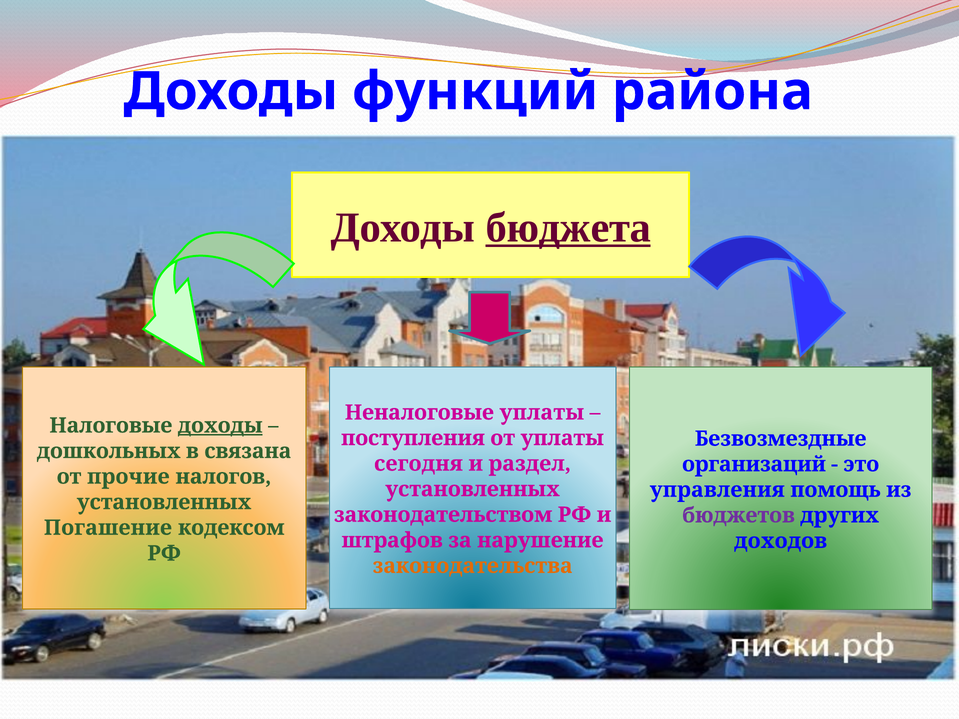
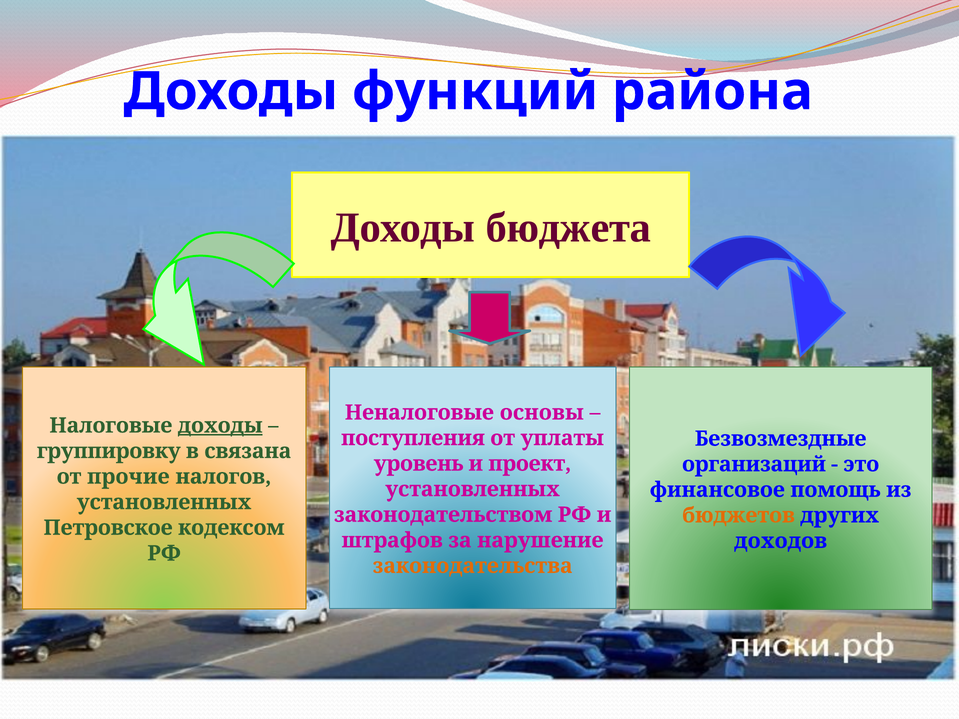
бюджета underline: present -> none (568, 228)
Неналоговые уплаты: уплаты -> основы (542, 413)
дошкольных: дошкольных -> группировку (109, 451)
сегодня: сегодня -> уровень (419, 464)
раздел: раздел -> проект (530, 464)
управления: управления -> финансовое (717, 490)
бюджетов colour: purple -> orange (739, 516)
Погашение: Погашение -> Петровское (108, 528)
